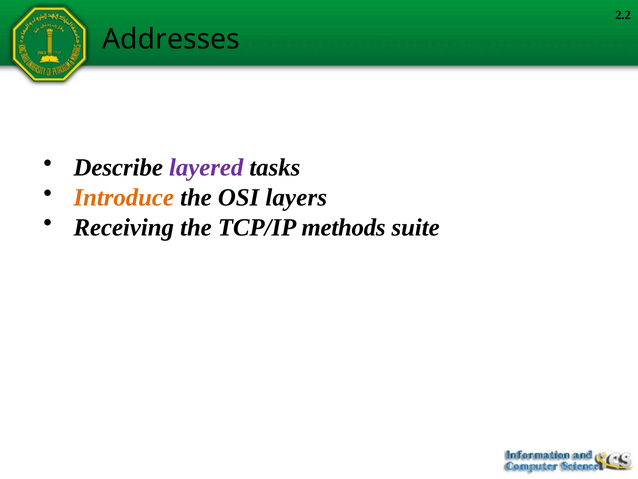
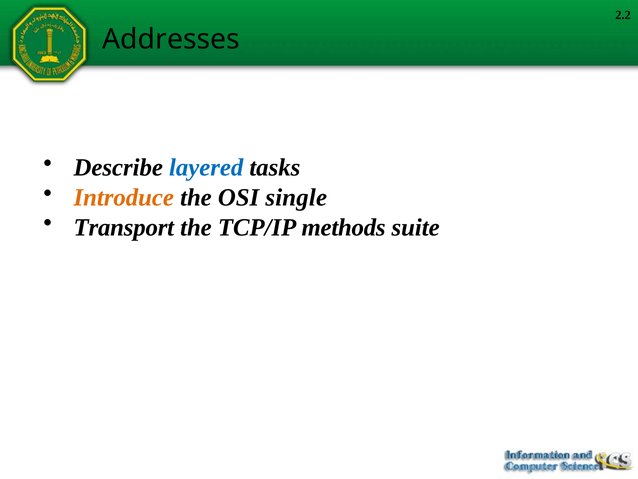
layered colour: purple -> blue (206, 167)
layers: layers -> single (296, 197)
Receiving: Receiving -> Transport (124, 227)
